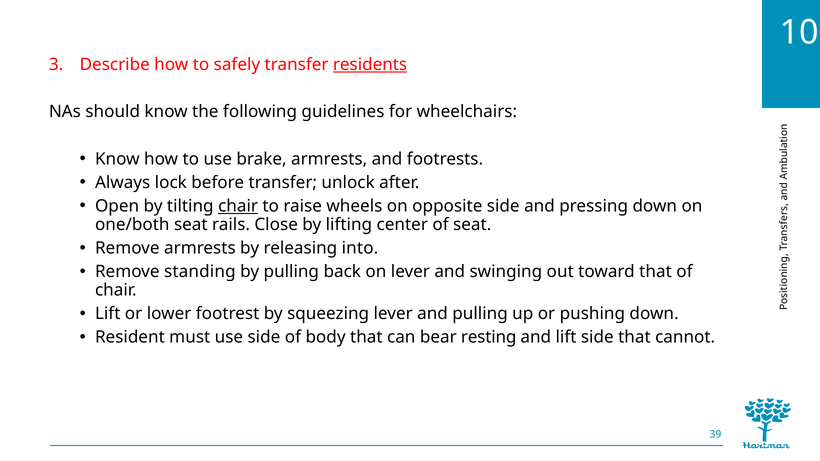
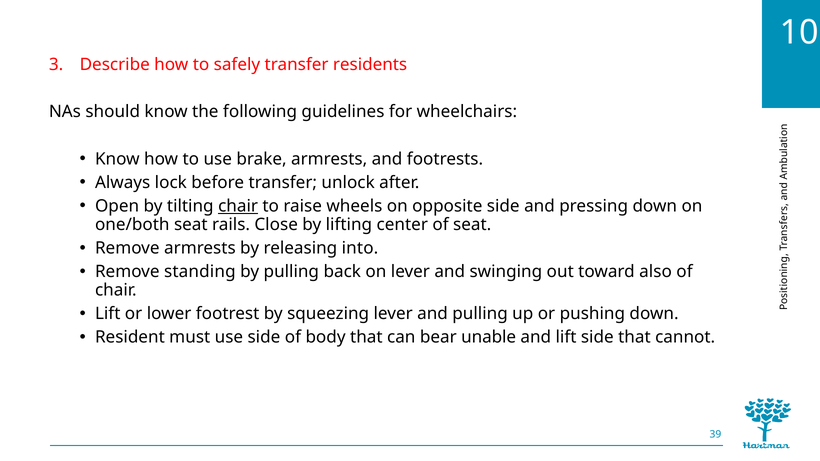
residents underline: present -> none (370, 65)
toward that: that -> also (656, 272)
resting: resting -> unable (489, 337)
